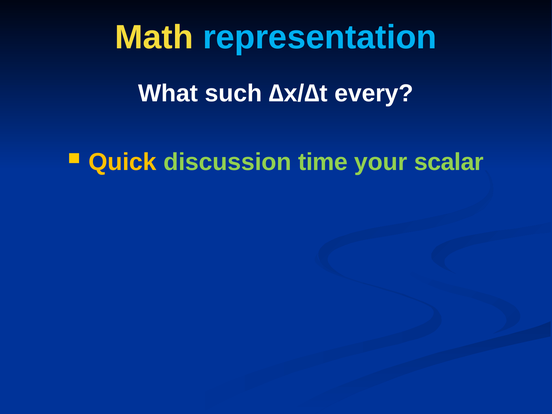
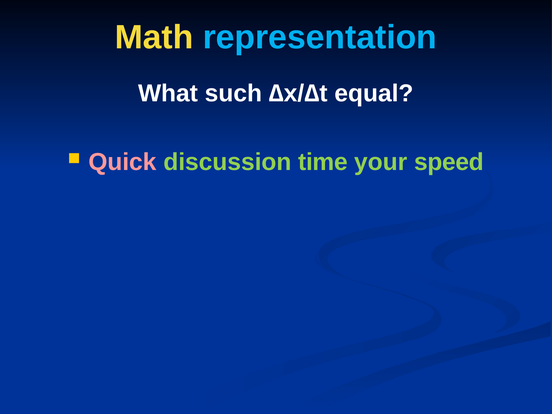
every: every -> equal (374, 93)
Quick colour: yellow -> pink (123, 162)
scalar: scalar -> speed (449, 162)
